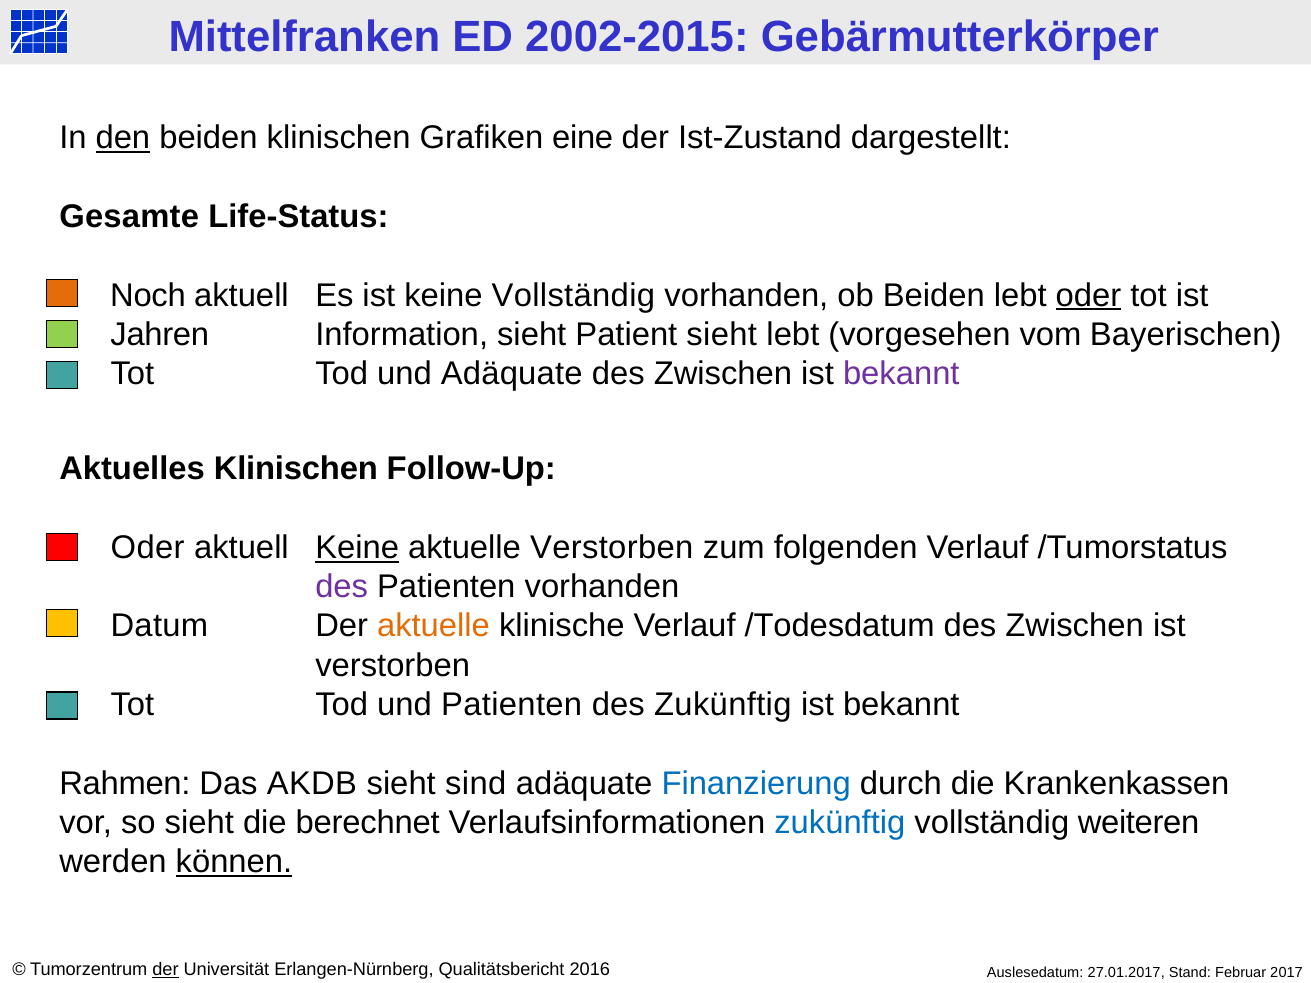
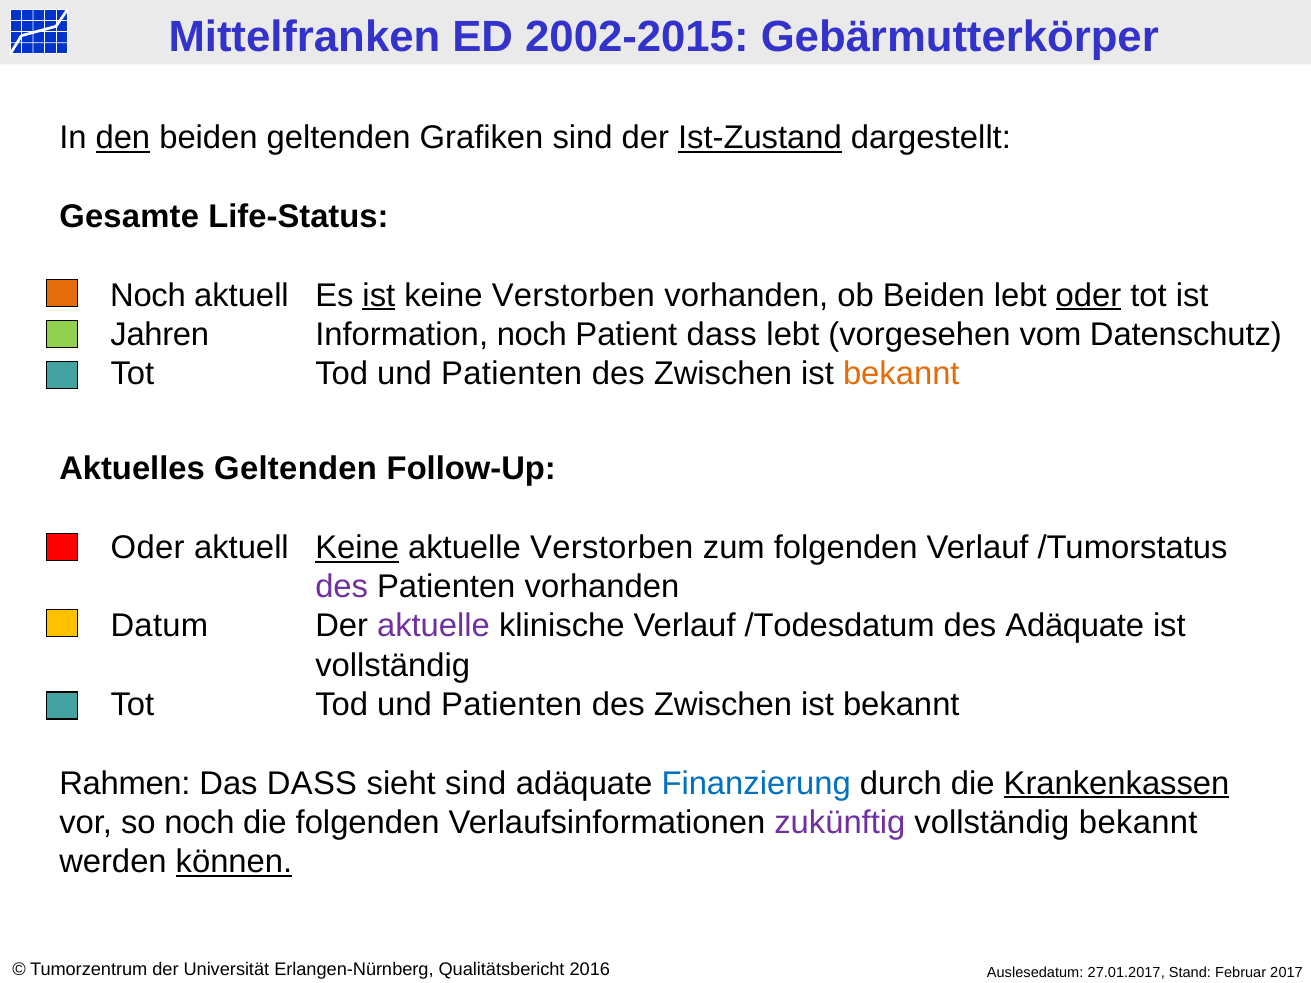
beiden klinischen: klinischen -> geltenden (339, 138)
Grafiken eine: eine -> sind (583, 138)
Ist-Zustand underline: none -> present (760, 138)
ist underline: none -> present (379, 295)
keine Vollständig: Vollständig -> Verstorben (573, 295)
Information sieht: sieht -> noch (532, 335)
Patient sieht: sieht -> dass (722, 335)
Bayerischen: Bayerischen -> Datenschutz (1186, 335)
Adäquate: Adäquate -> Patienten (512, 374)
bekannt colour: purple -> orange (901, 374)
Aktuelles Klinischen: Klinischen -> Geltenden (296, 469)
aktuelle colour: orange -> purple (433, 626)
Zwischen: Zwischen -> Adäquate (1075, 626)
verstorben: verstorben -> vollständig (393, 666)
Zukünftig: Zukünftig -> Zwischen (723, 705)
Das AKDB: AKDB -> DASS (312, 784)
Krankenkassen underline: none -> present (1117, 784)
so sieht: sieht -> noch (199, 823)
die berechnet: berechnet -> folgenden (368, 823)
zukünftig colour: blue -> purple (840, 823)
vollständig weiteren: weiteren -> bekannt (1138, 823)
der underline: present -> none (166, 970)
